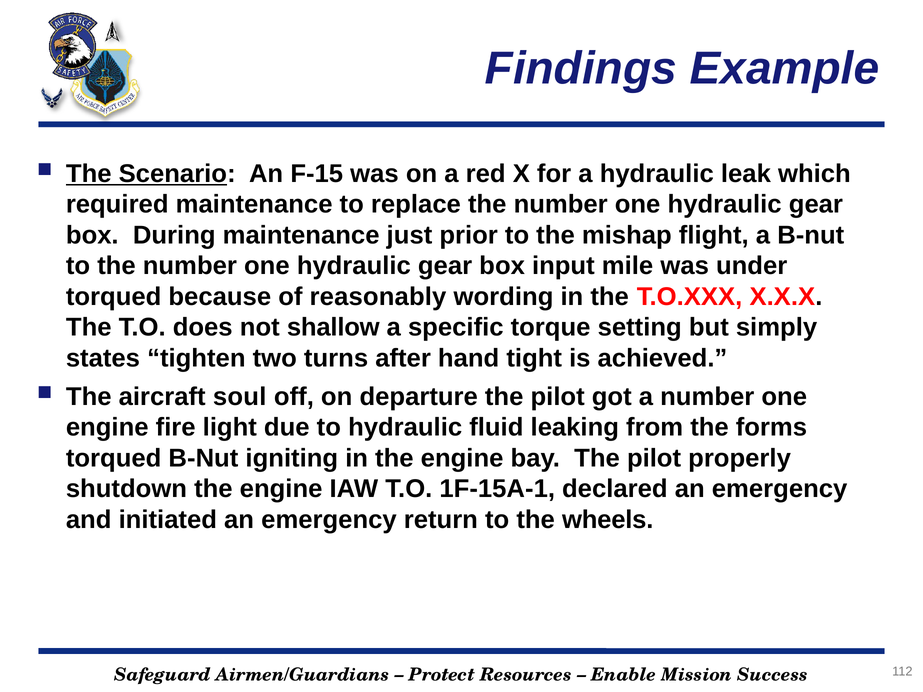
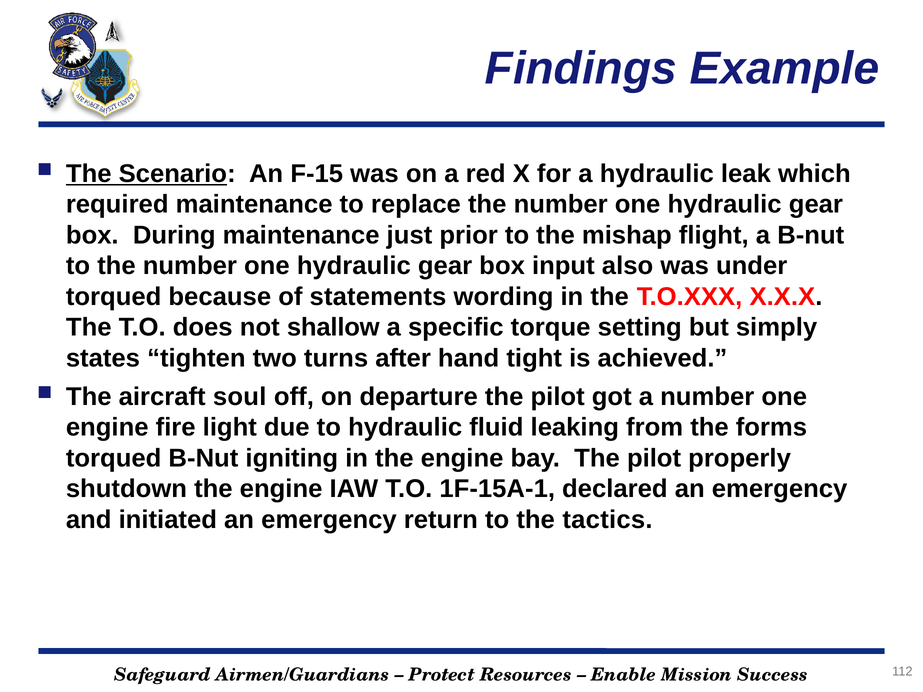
mile: mile -> also (628, 266)
reasonably: reasonably -> statements (378, 297)
wheels: wheels -> tactics (608, 520)
